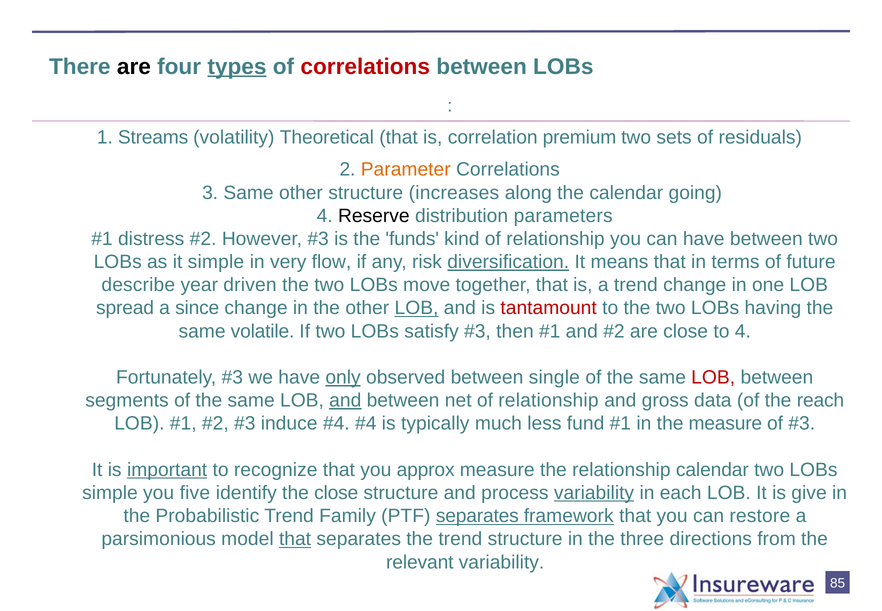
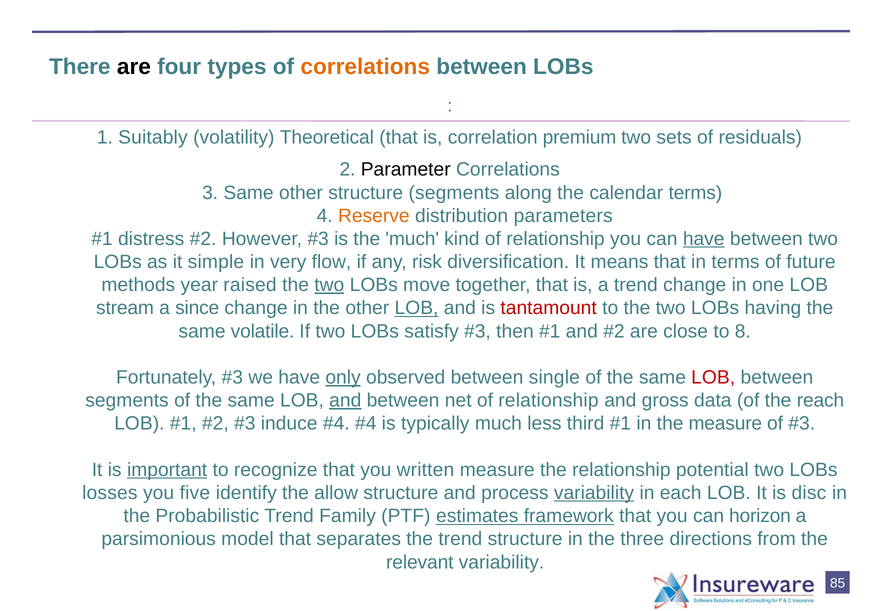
types underline: present -> none (237, 67)
correlations colour: red -> orange (365, 67)
Streams: Streams -> Suitably (153, 137)
Parameter colour: orange -> black (406, 169)
structure increases: increases -> segments (454, 193)
calendar going: going -> terms (695, 193)
Reserve colour: black -> orange (374, 216)
the funds: funds -> much (412, 239)
have underline: none -> present (704, 239)
diversification underline: present -> none (508, 262)
describe: describe -> methods (138, 285)
driven: driven -> raised (250, 285)
two underline: none -> present (329, 285)
spread: spread -> stream (125, 308)
to 4: 4 -> 8 (743, 331)
fund: fund -> third (586, 423)
approx: approx -> written (425, 469)
relationship calendar: calendar -> potential (712, 469)
simple: simple -> losses (110, 493)
the close: close -> allow (336, 493)
give: give -> disc (809, 493)
PTF separates: separates -> estimates (477, 516)
restore: restore -> horizon (760, 516)
that underline: present -> none (295, 539)
